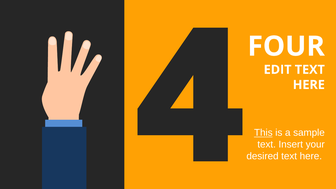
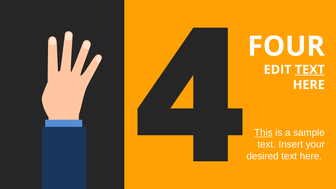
TEXT underline: none -> present (310, 70)
